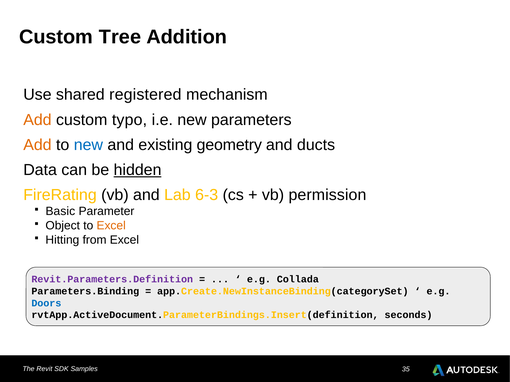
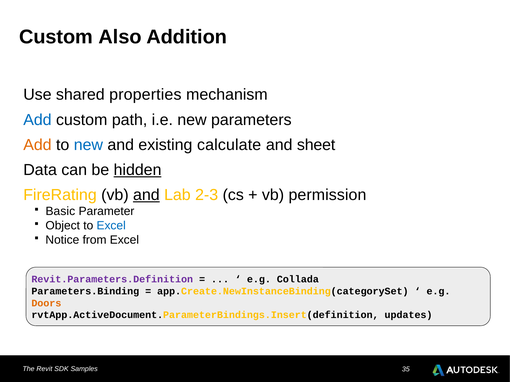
Tree: Tree -> Also (120, 37)
registered: registered -> properties (145, 95)
Add colour: orange -> blue (37, 120)
typo: typo -> path (130, 120)
geometry: geometry -> calculate (229, 145)
ducts: ducts -> sheet (316, 145)
and underline: none -> present (146, 195)
6-3: 6-3 -> 2-3 (207, 195)
Excel colour: orange -> blue (111, 226)
Hitting: Hitting -> Notice (62, 240)
Doors colour: blue -> orange (46, 303)
seconds: seconds -> updates (409, 315)
